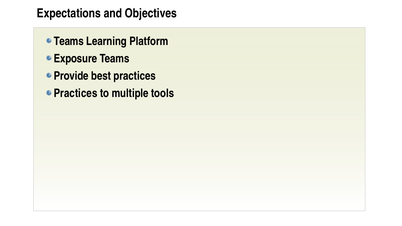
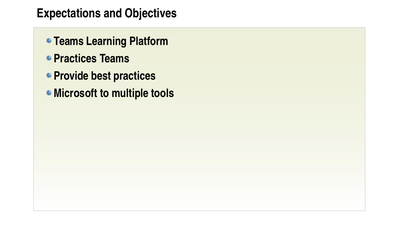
Exposure: Exposure -> Practices (75, 59)
Practices: Practices -> Microsoft (76, 93)
